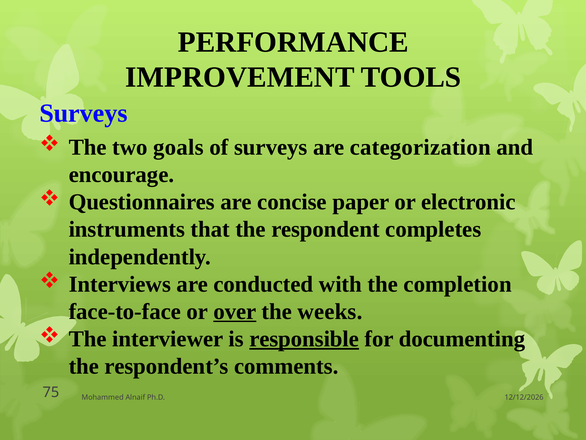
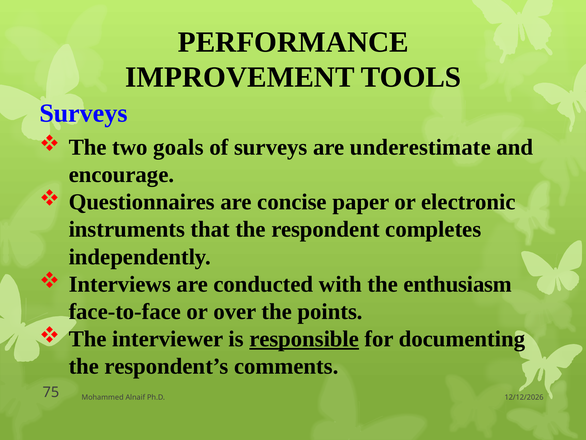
categorization: categorization -> underestimate (420, 147)
completion: completion -> enthusiasm (458, 284)
over underline: present -> none (235, 311)
weeks: weeks -> points (330, 311)
